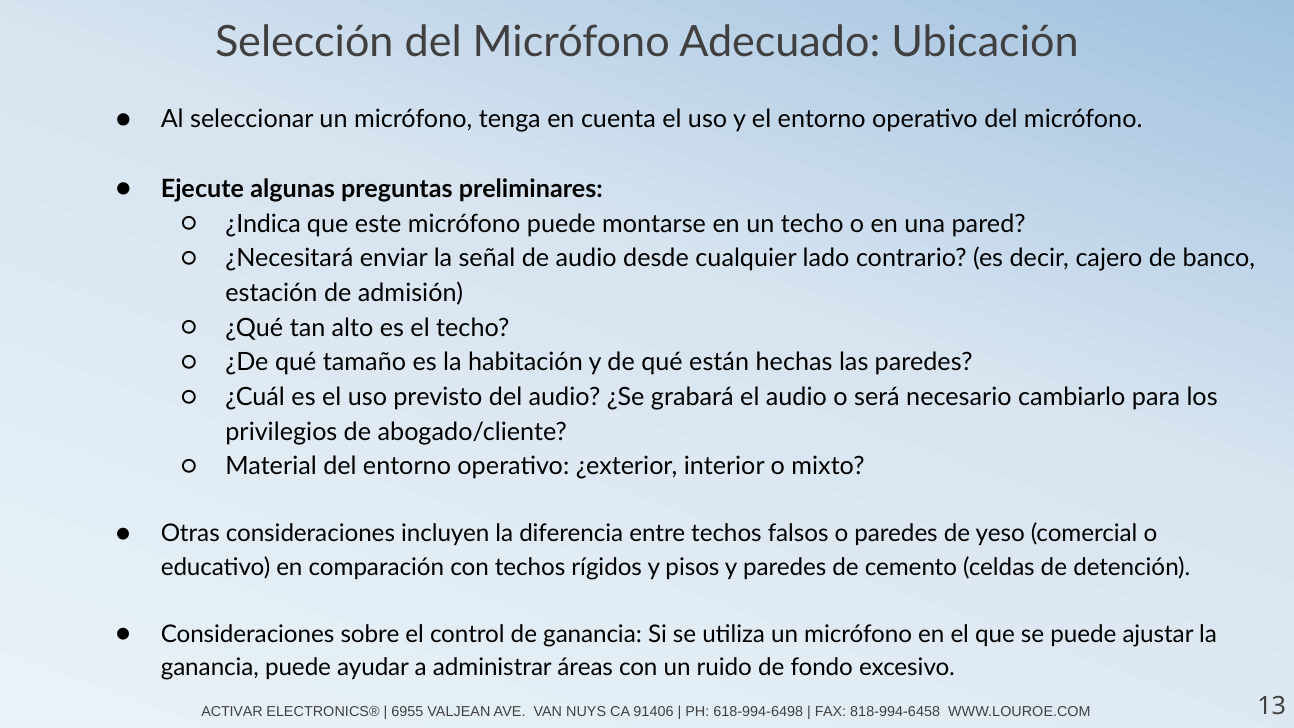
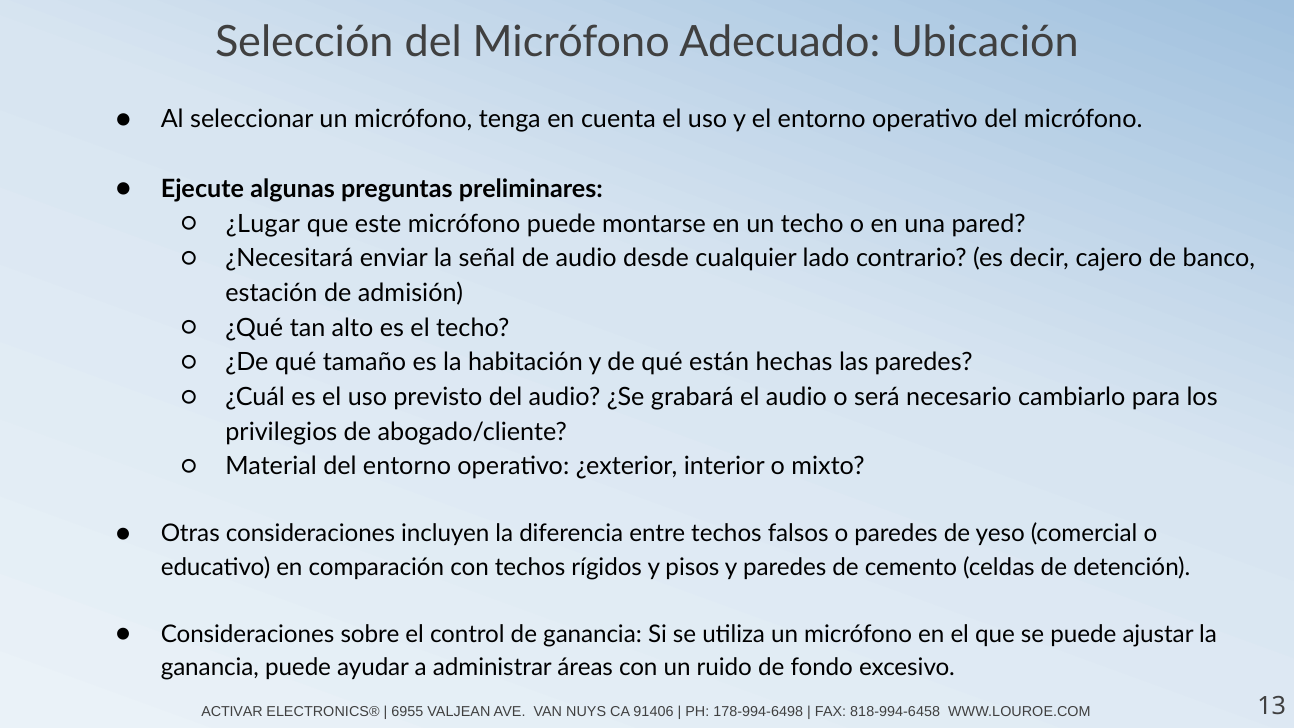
¿Indica: ¿Indica -> ¿Lugar (263, 224)
618-994-6498: 618-994-6498 -> 178-994-6498 (758, 712)
